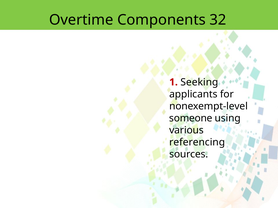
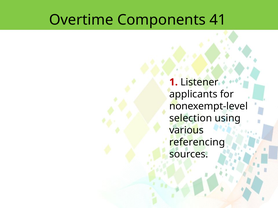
32: 32 -> 41 (218, 20)
Seeking: Seeking -> Listener (199, 82)
someone: someone -> selection (191, 118)
